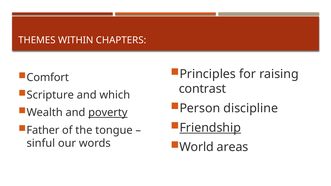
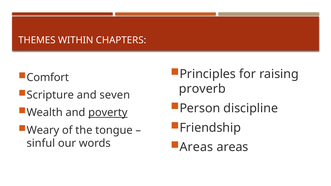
contrast: contrast -> proverb (202, 89)
which: which -> seven (115, 95)
Friendship underline: present -> none (210, 128)
Father: Father -> Weary (43, 130)
World: World -> Areas (196, 147)
